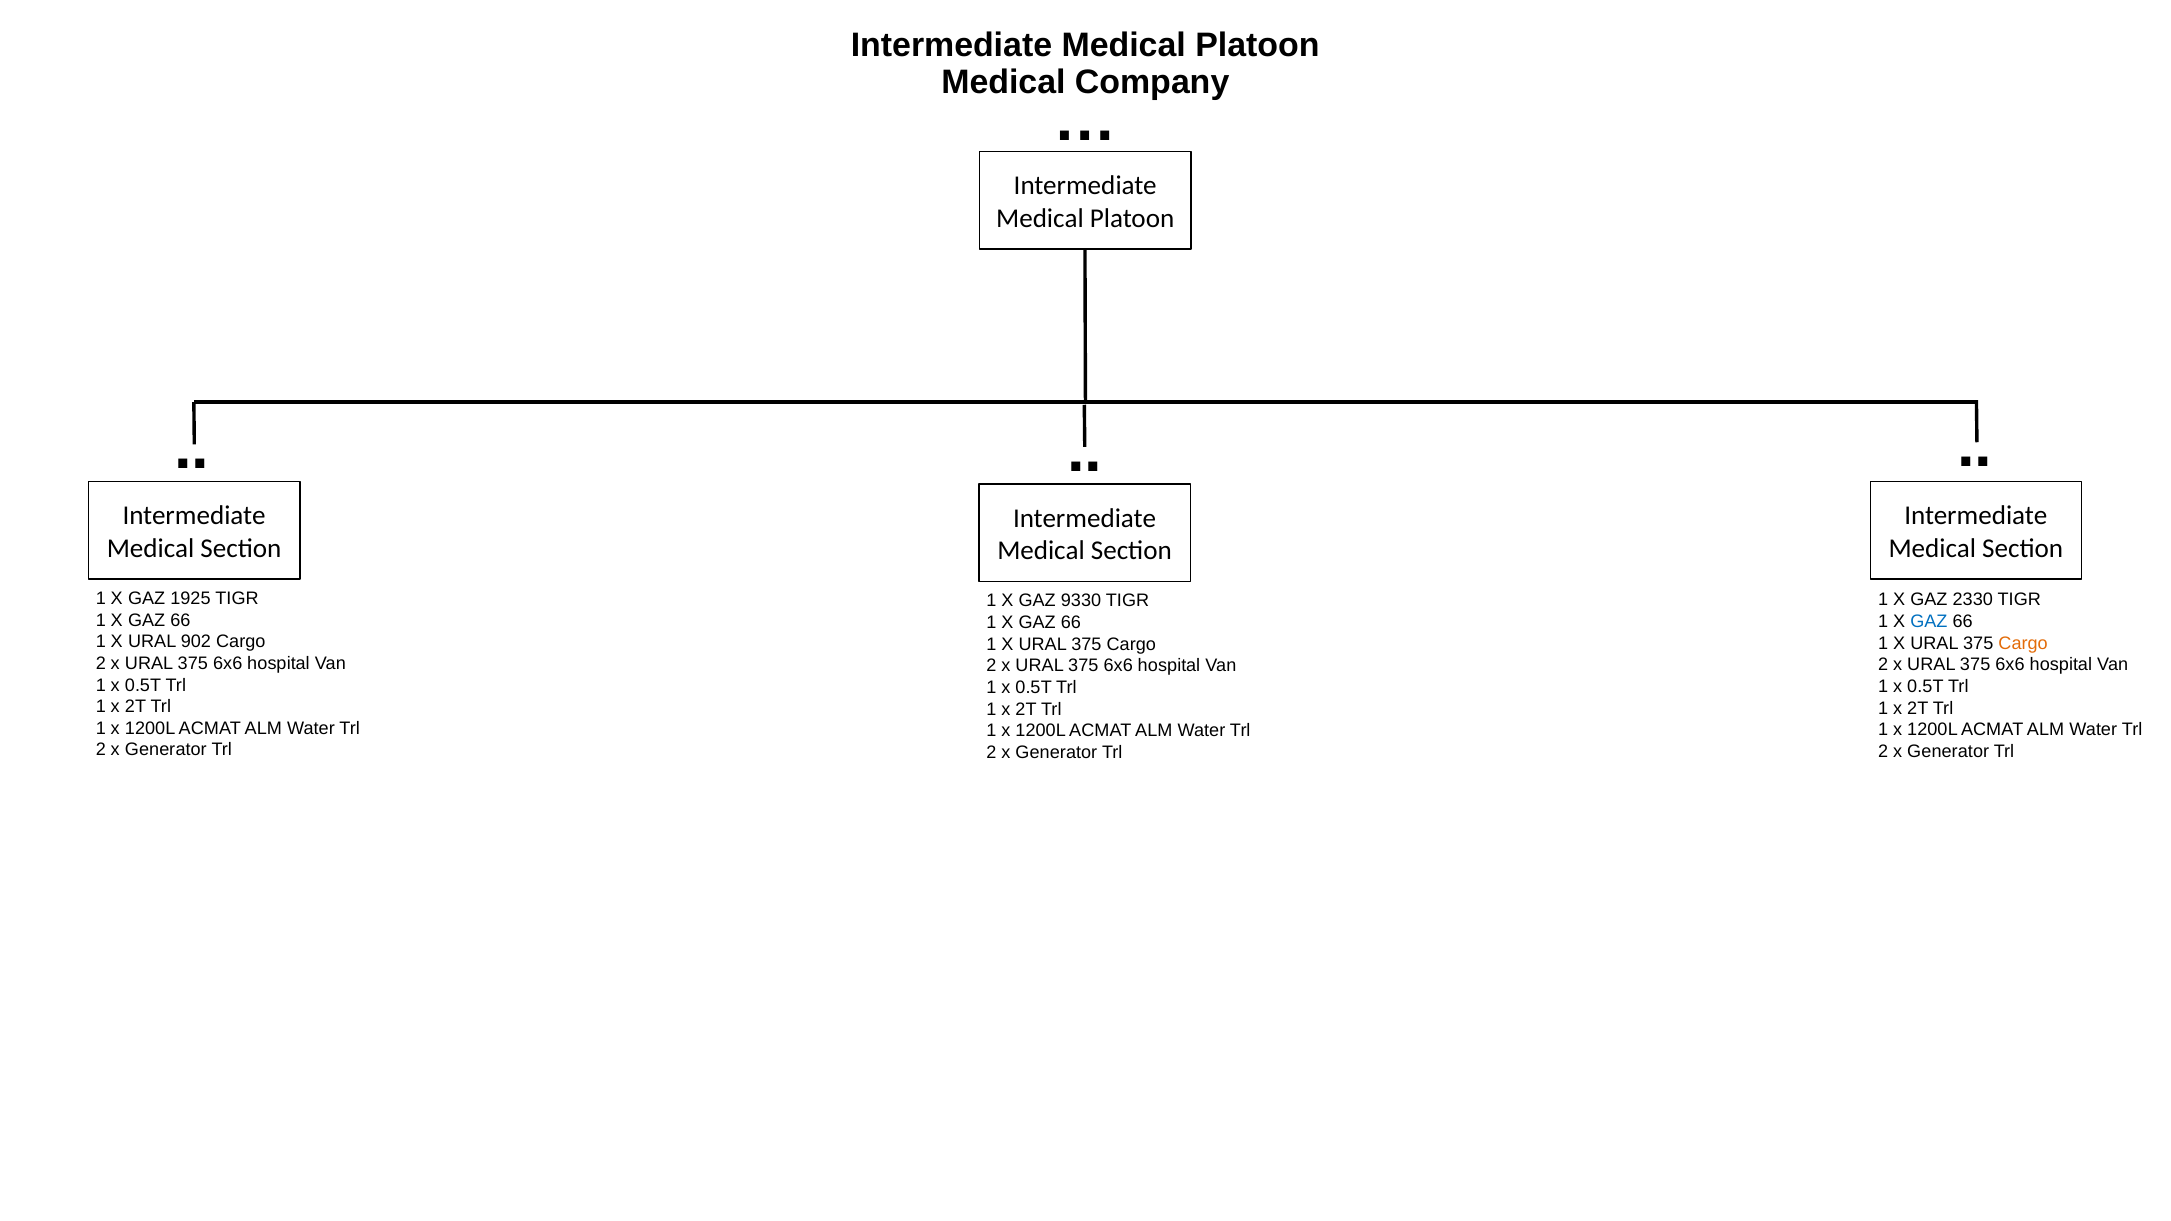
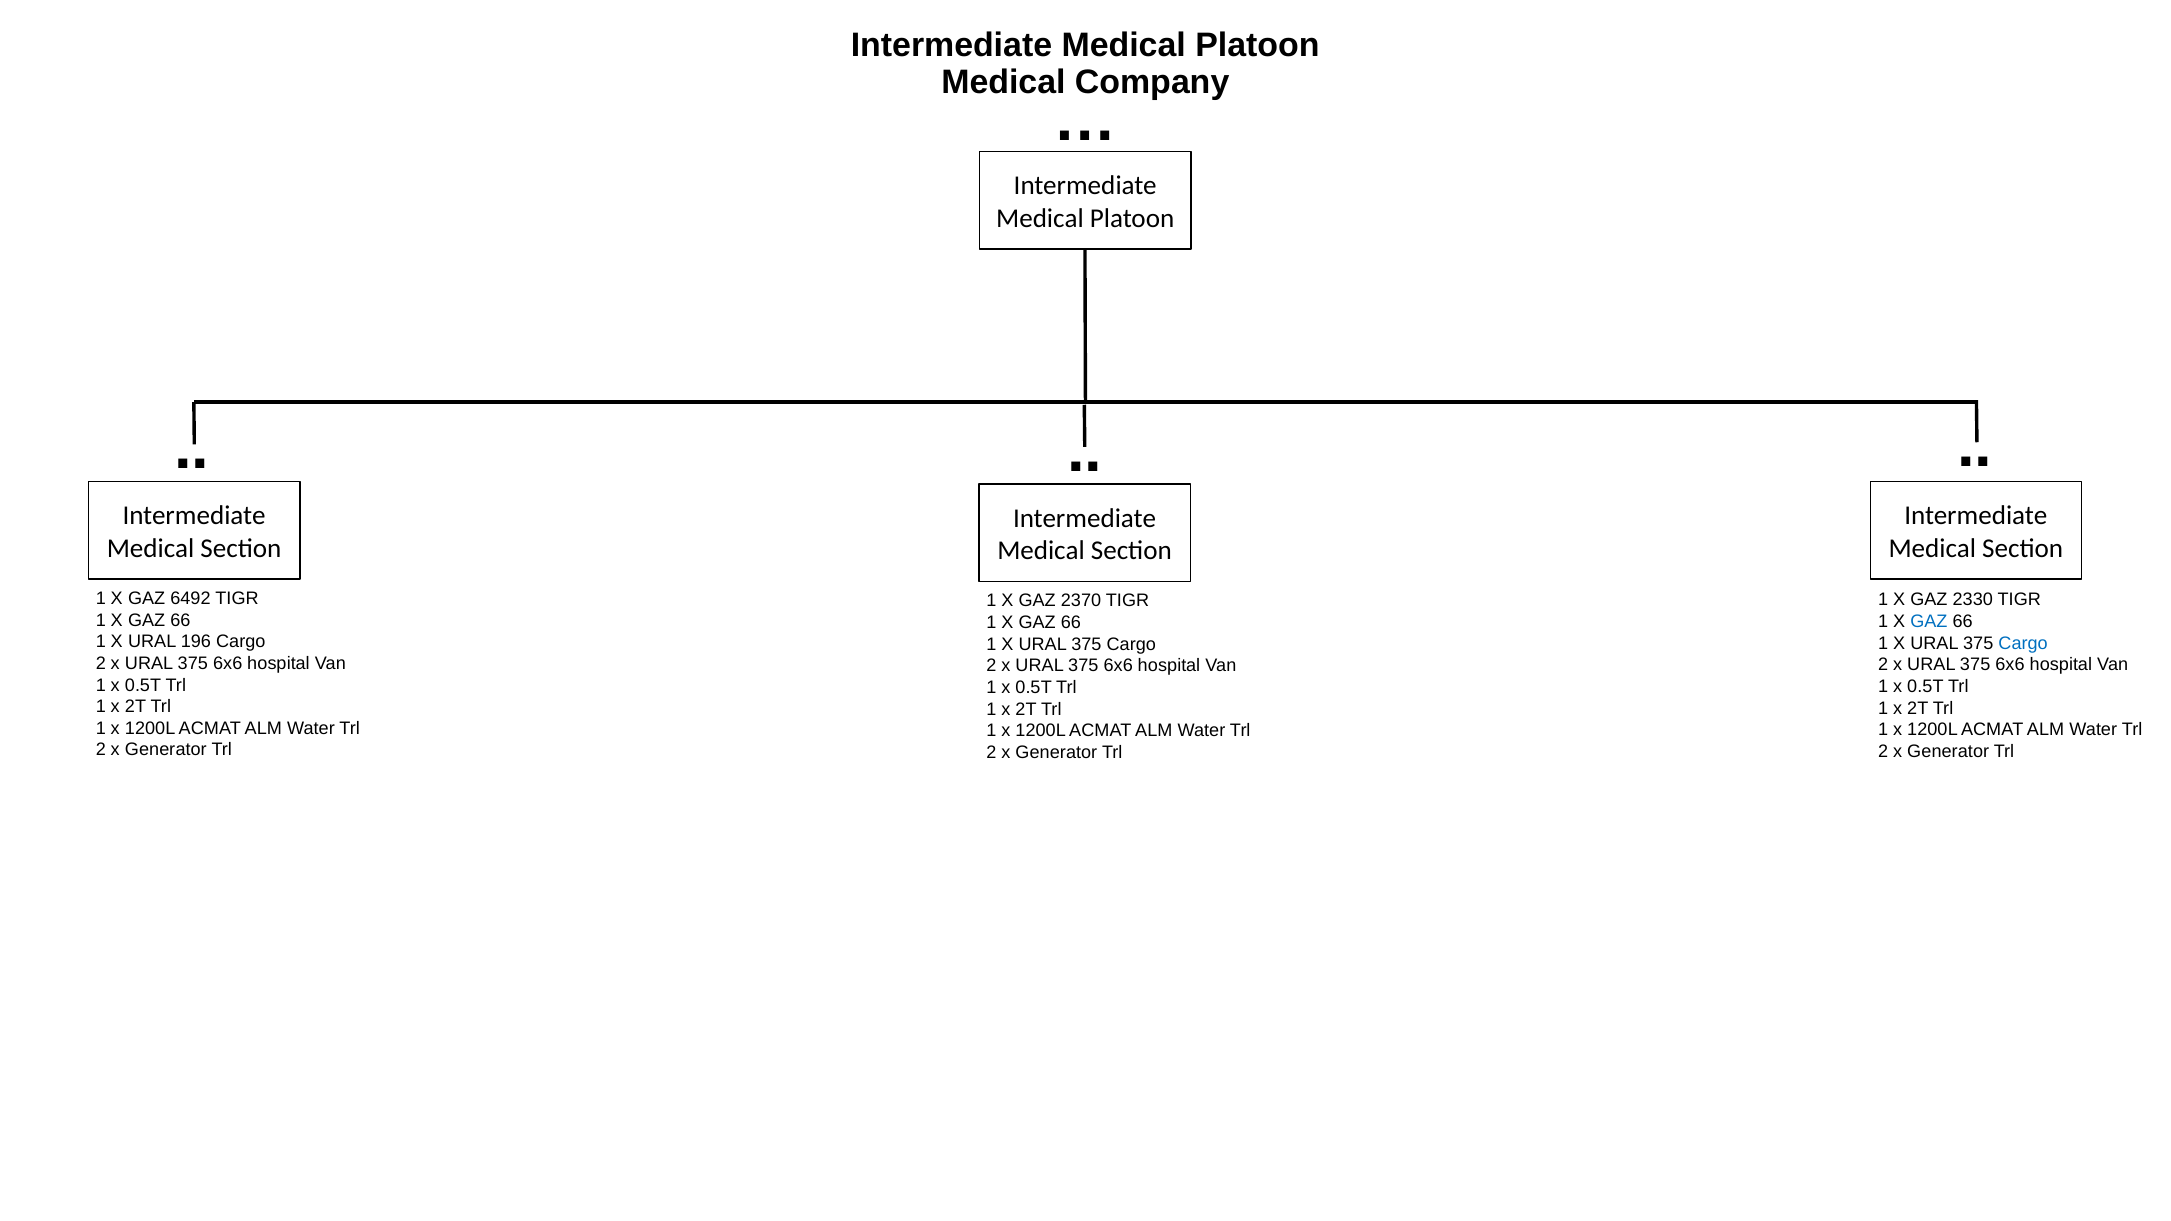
1925: 1925 -> 6492 (190, 598)
9330: 9330 -> 2370 (1081, 601)
902: 902 -> 196 (196, 642)
Cargo colour: orange -> blue (2023, 643)
